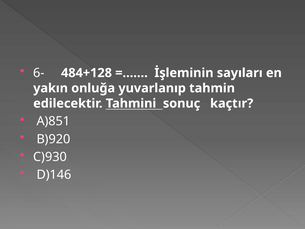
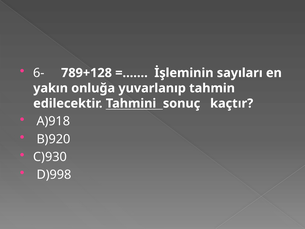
484+128: 484+128 -> 789+128 (86, 73)
A)851: A)851 -> A)918 (53, 121)
D)146: D)146 -> D)998 (54, 174)
